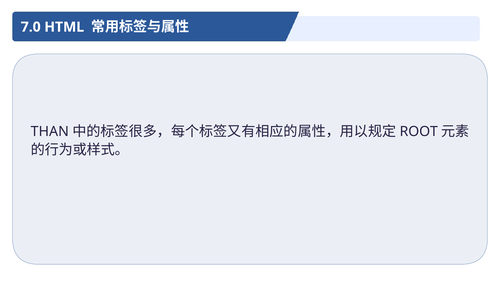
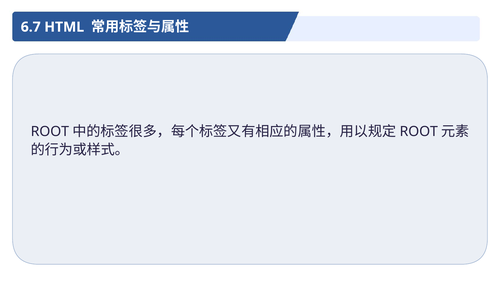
7.0: 7.0 -> 6.7 (31, 27)
THAN: THAN -> ROOT (50, 132)
